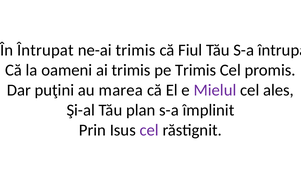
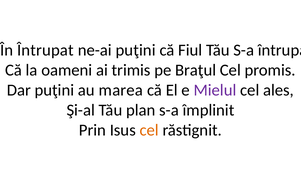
ne-ai trimis: trimis -> puţini (136, 50)
pe Trimis: Trimis -> Braţul (196, 70)
cel colour: purple -> orange (149, 130)
